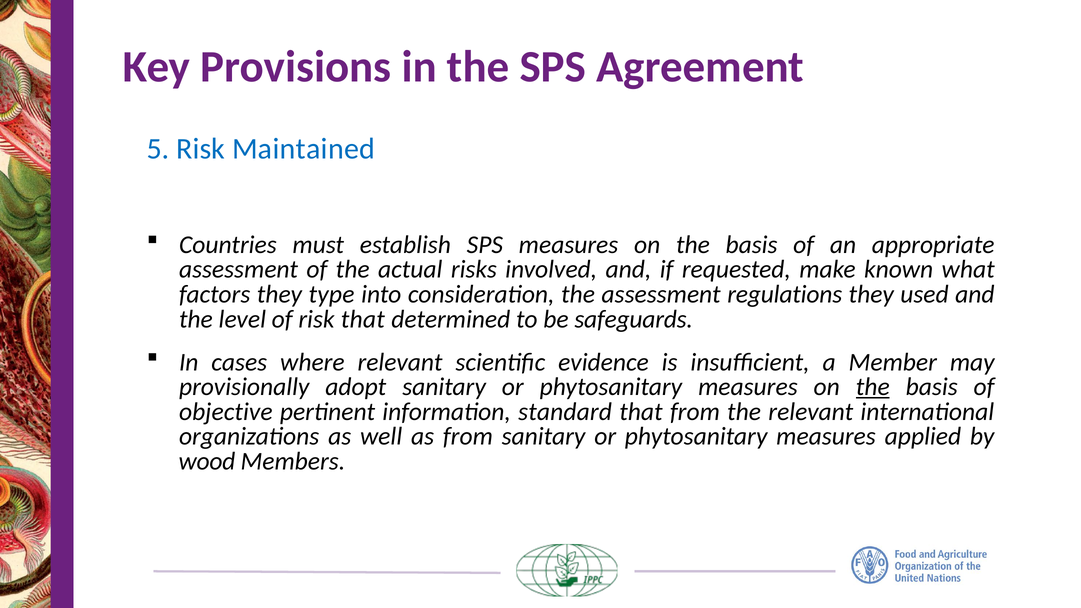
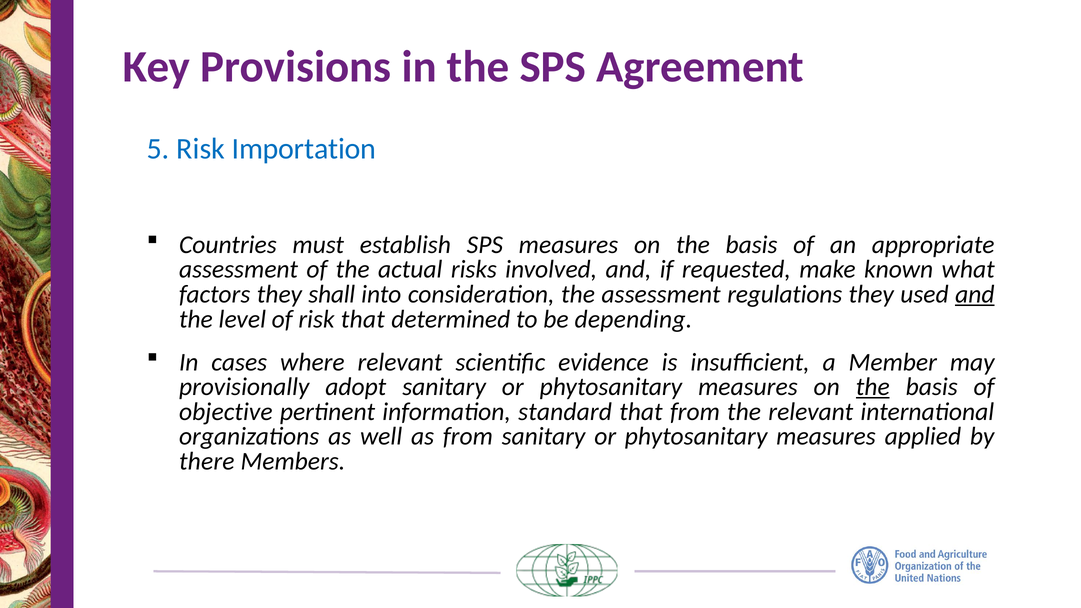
Maintained: Maintained -> Importation (304, 149)
type: type -> shall (332, 294)
and underline: none -> present (975, 294)
safeguards: safeguards -> depending (633, 319)
wood: wood -> there (207, 461)
